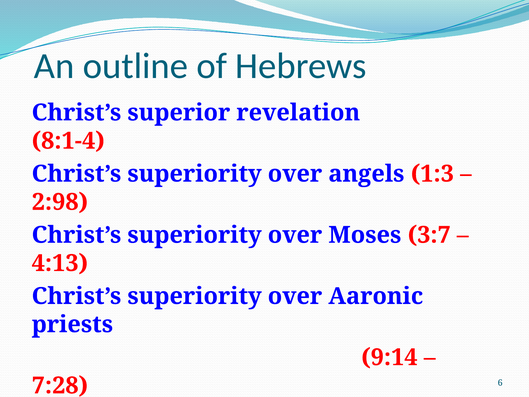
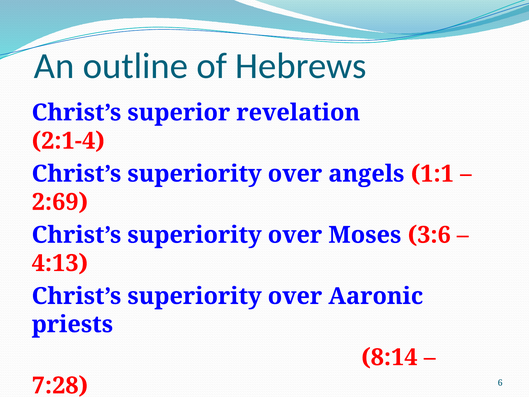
8:1-4: 8:1-4 -> 2:1-4 (68, 141)
1:3: 1:3 -> 1:1 (432, 174)
2:98: 2:98 -> 2:69 (60, 202)
3:7: 3:7 -> 3:6 (429, 235)
9:14: 9:14 -> 8:14 (389, 357)
